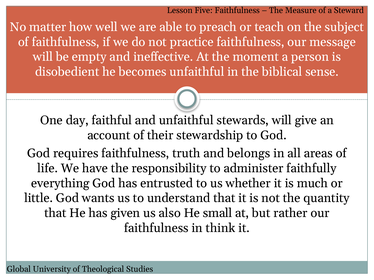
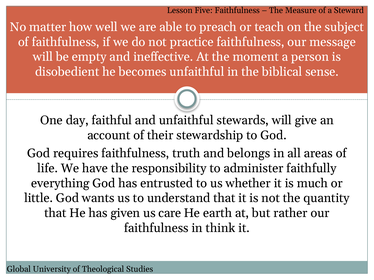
also: also -> care (170, 213)
small: small -> earth (218, 213)
